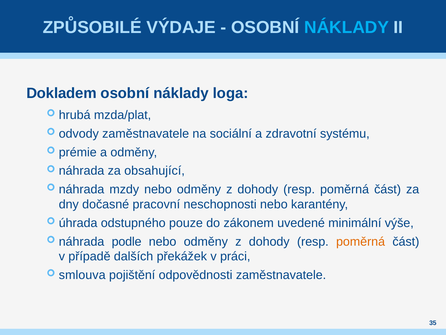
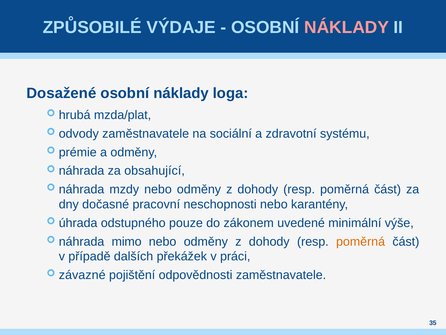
NÁKLADY colour: light blue -> pink (347, 28)
Dokladem: Dokladem -> Dosažené (61, 93)
podle: podle -> mimo (127, 241)
smlouva: smlouva -> závazné (82, 275)
